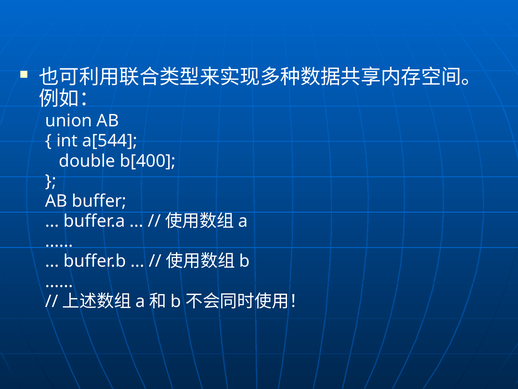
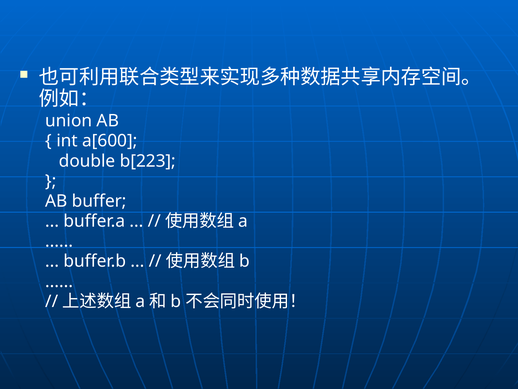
a[544: a[544 -> a[600 (110, 141)
b[400: b[400 -> b[223 (148, 161)
